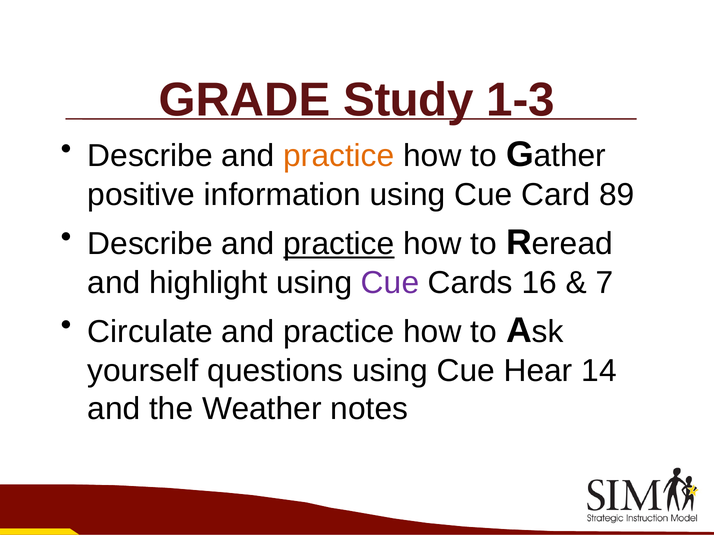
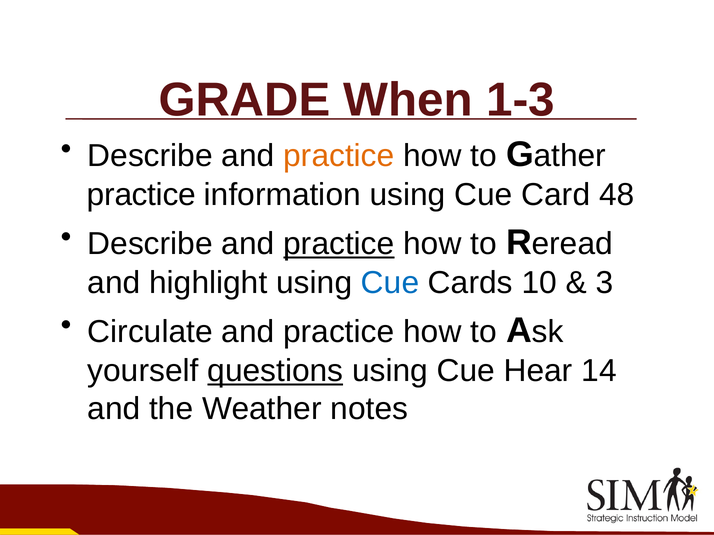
Study: Study -> When (408, 100)
positive: positive -> practice (141, 195)
89: 89 -> 48 (617, 195)
Cue colour: purple -> blue (390, 283)
16: 16 -> 10 (539, 283)
7: 7 -> 3 (604, 283)
questions underline: none -> present (275, 371)
